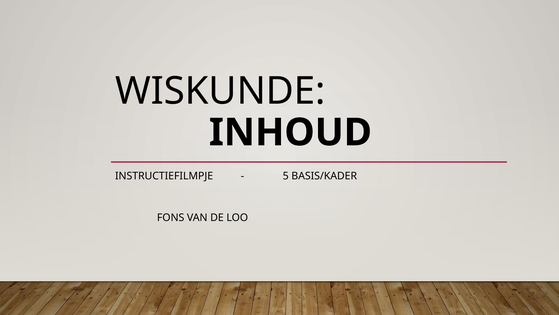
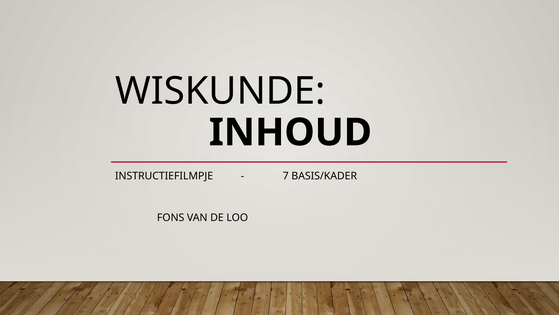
5: 5 -> 7 (286, 176)
